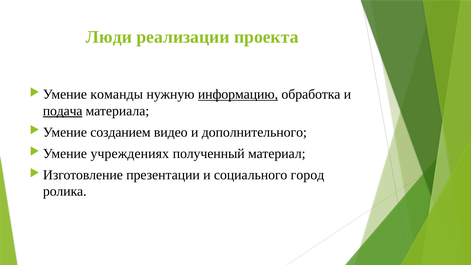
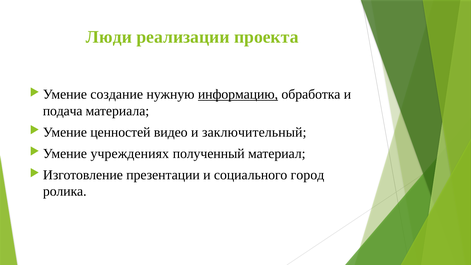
команды: команды -> создание (117, 94)
подача underline: present -> none (63, 111)
созданием: созданием -> ценностей (120, 132)
дополнительного: дополнительного -> заключительный (254, 132)
